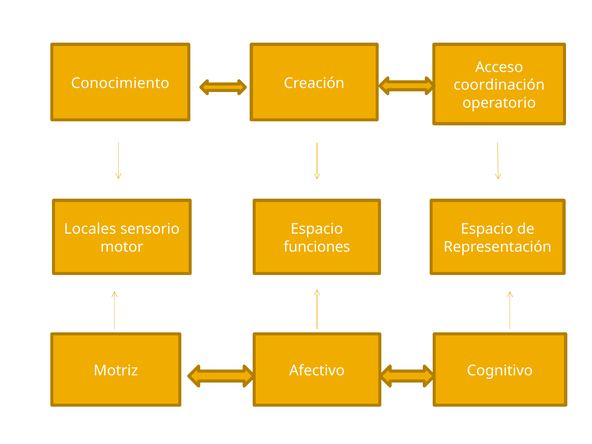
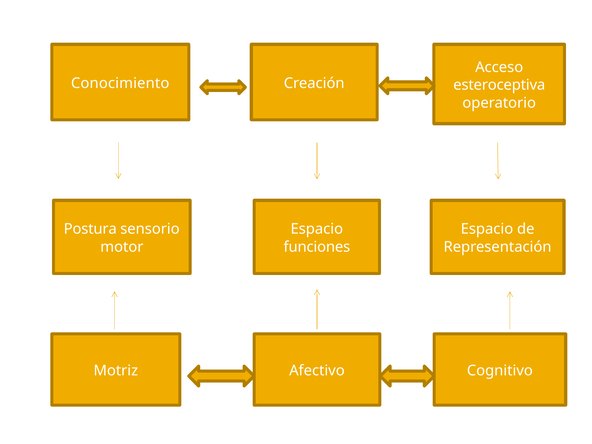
coordinación: coordinación -> esteroceptiva (499, 85)
Locales: Locales -> Postura (90, 229)
